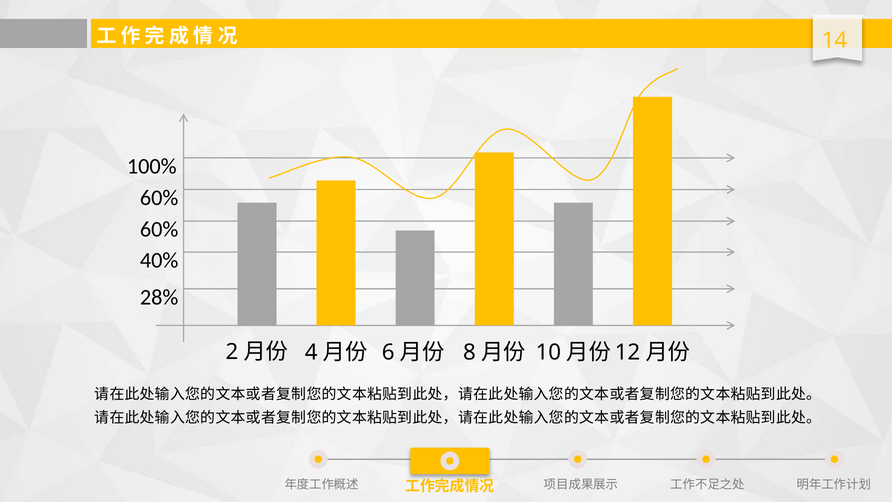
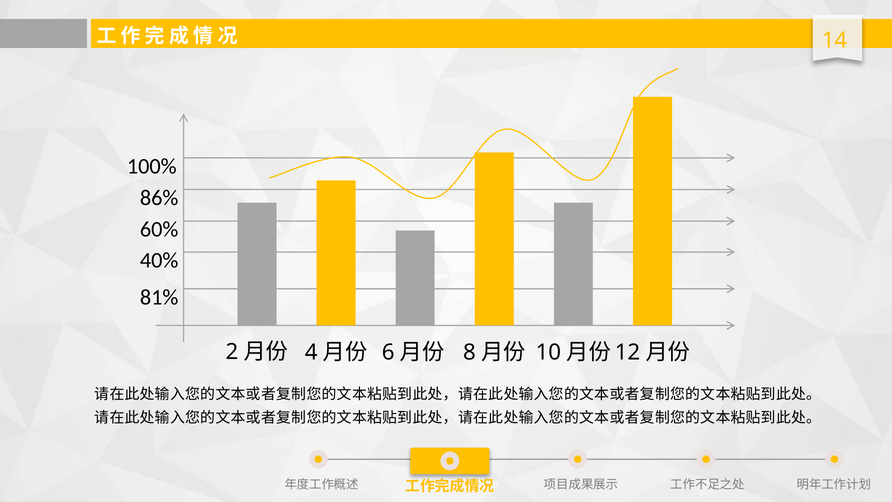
60%: 60% -> 86% (159, 198)
28%: 28% -> 81% (159, 297)
